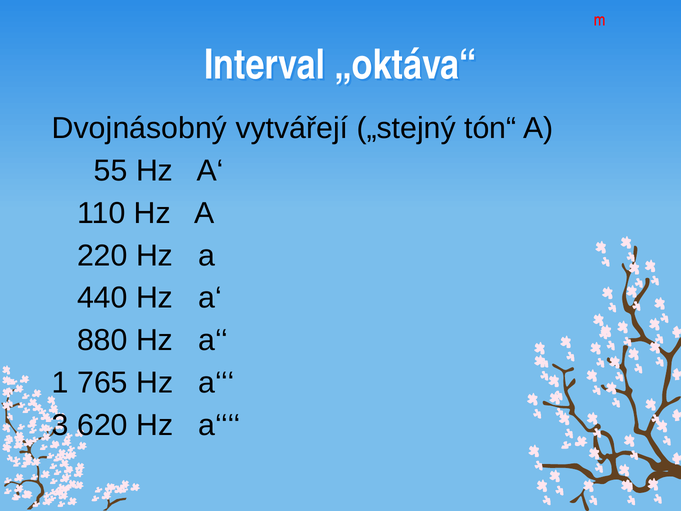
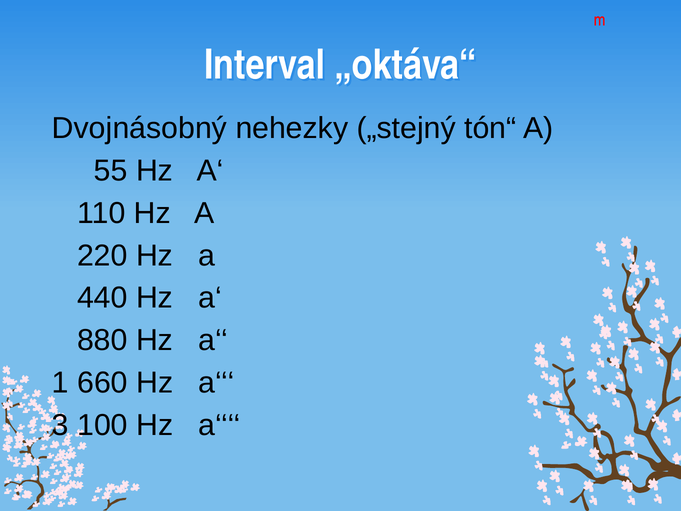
vytvářejí: vytvářejí -> nehezky (292, 128)
765: 765 -> 660 (102, 383)
620: 620 -> 100 (102, 425)
